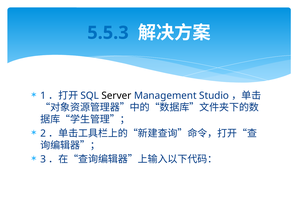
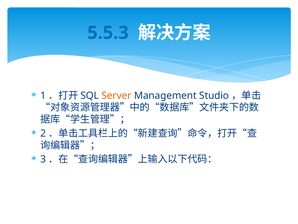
Server colour: black -> orange (116, 95)
